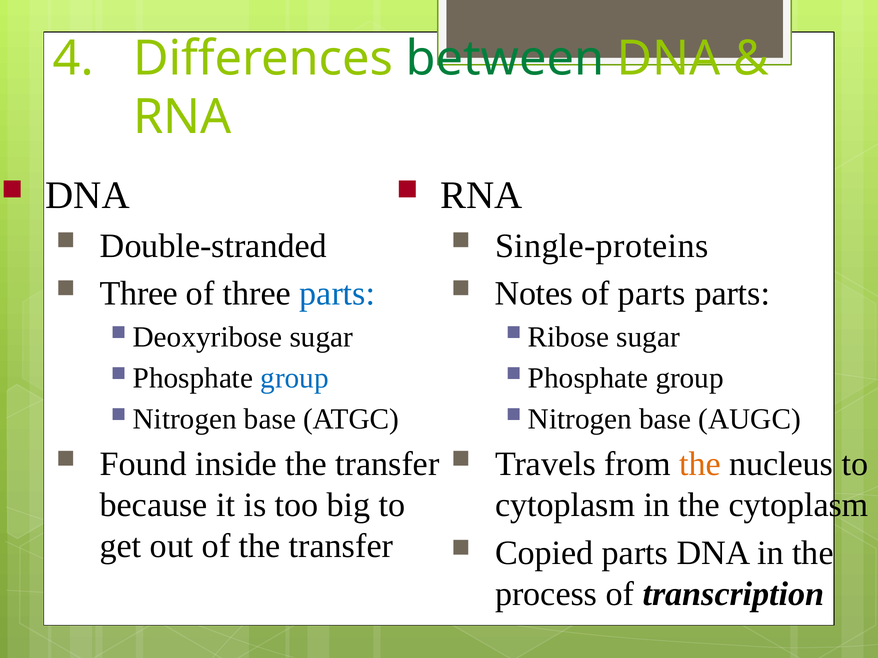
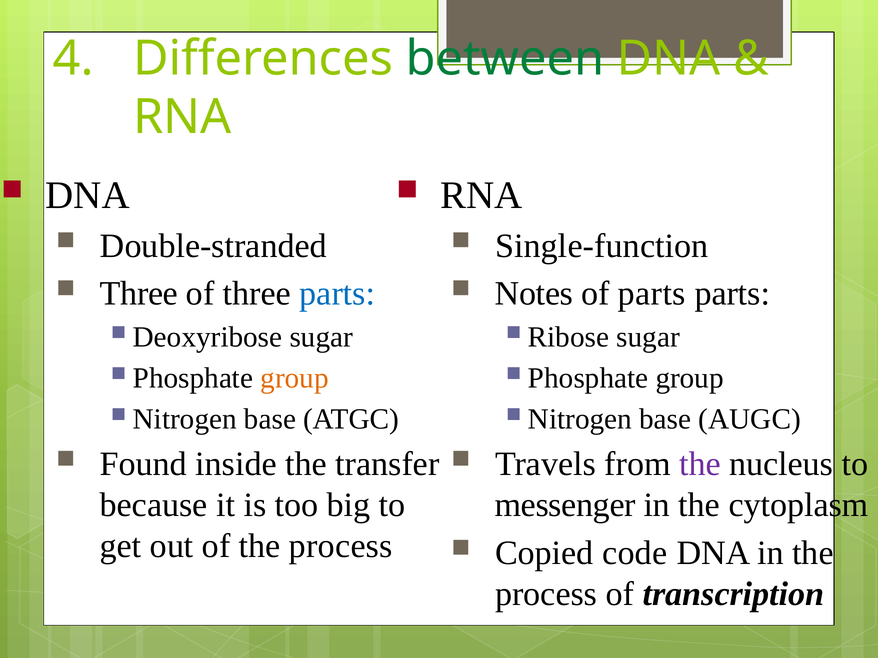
Single-proteins: Single-proteins -> Single-function (602, 246)
group colour: blue -> orange (295, 378)
the colour: orange -> purple (700, 465)
cytoplasm: cytoplasm -> messenger (565, 506)
of the transfer: transfer -> process (341, 547)
Copied parts: parts -> code (635, 553)
